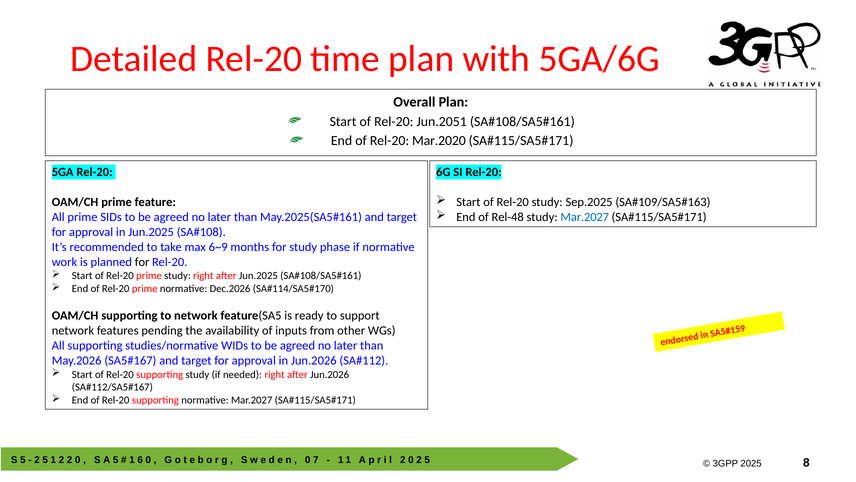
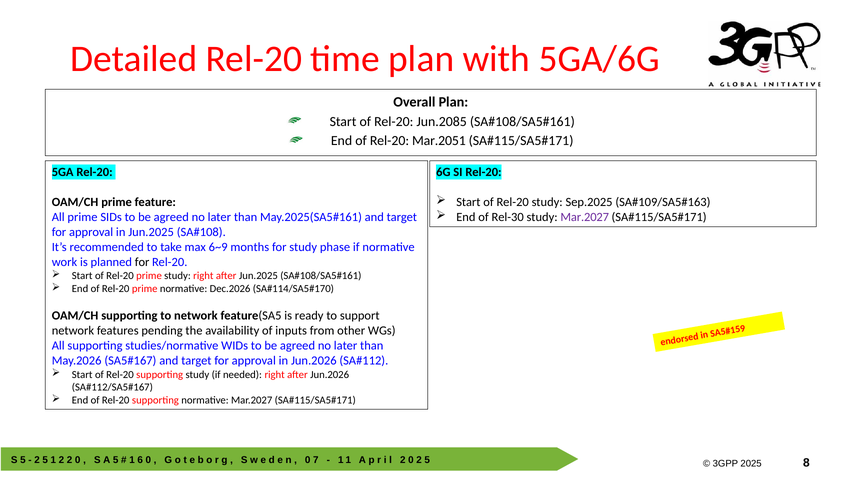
Jun.2051: Jun.2051 -> Jun.2085 (442, 121)
Mar.2020: Mar.2020 -> Mar.2051 (439, 141)
Rel-48: Rel-48 -> Rel-30 (508, 217)
Mar.2027 colour: blue -> purple (585, 217)
